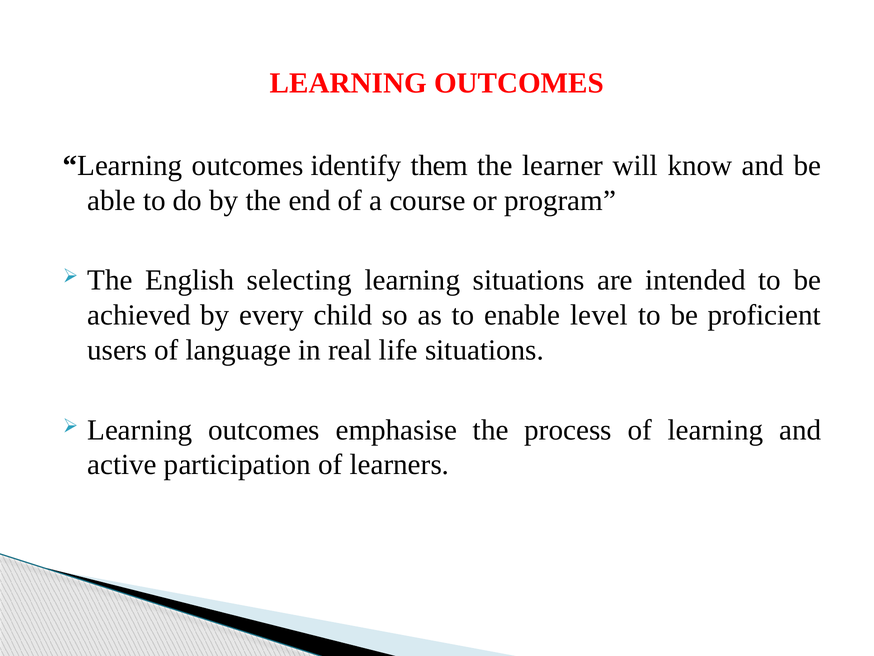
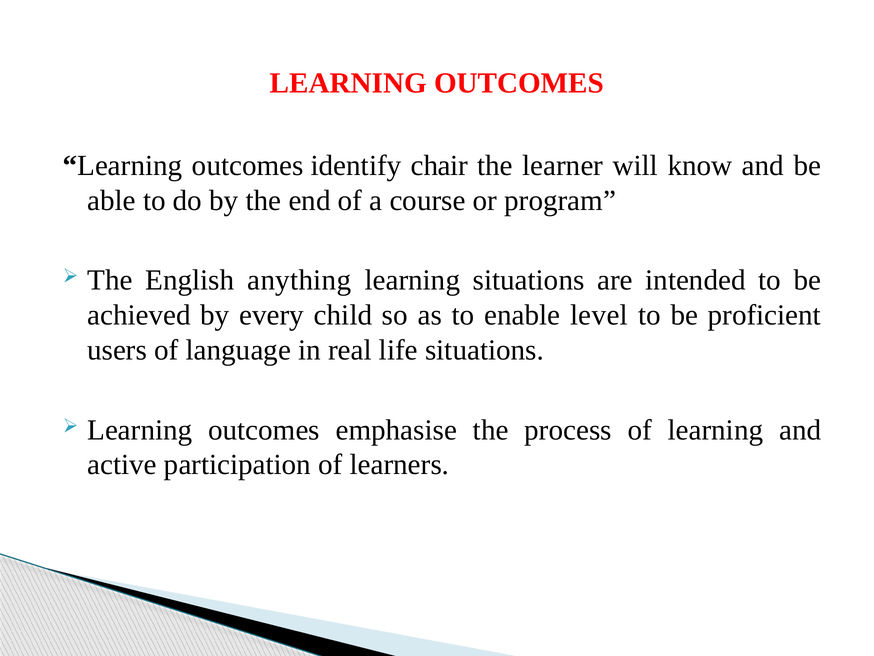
them: them -> chair (439, 165)
selecting: selecting -> anything (299, 280)
